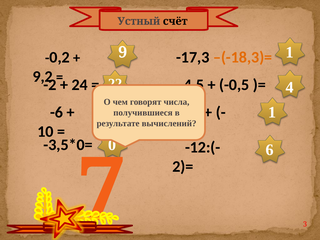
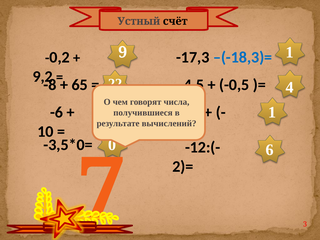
–(-18,3)= colour: orange -> blue (243, 57)
-2: -2 -> -8 (50, 85)
24: 24 -> 65 (80, 85)
